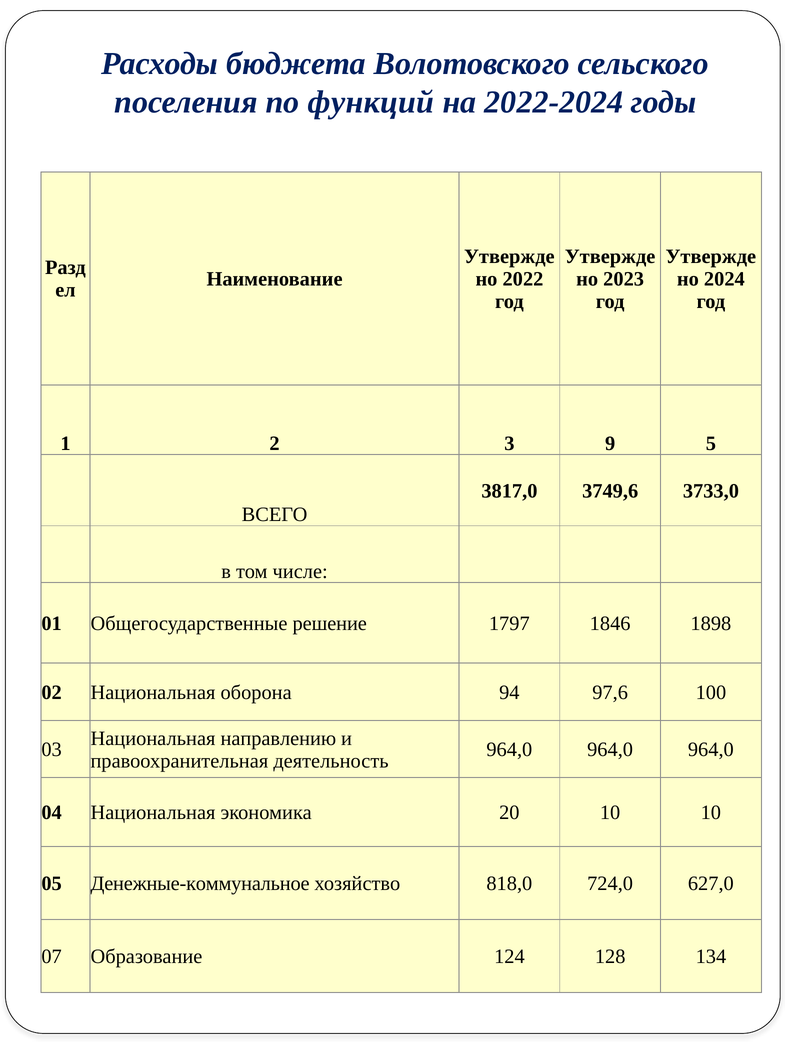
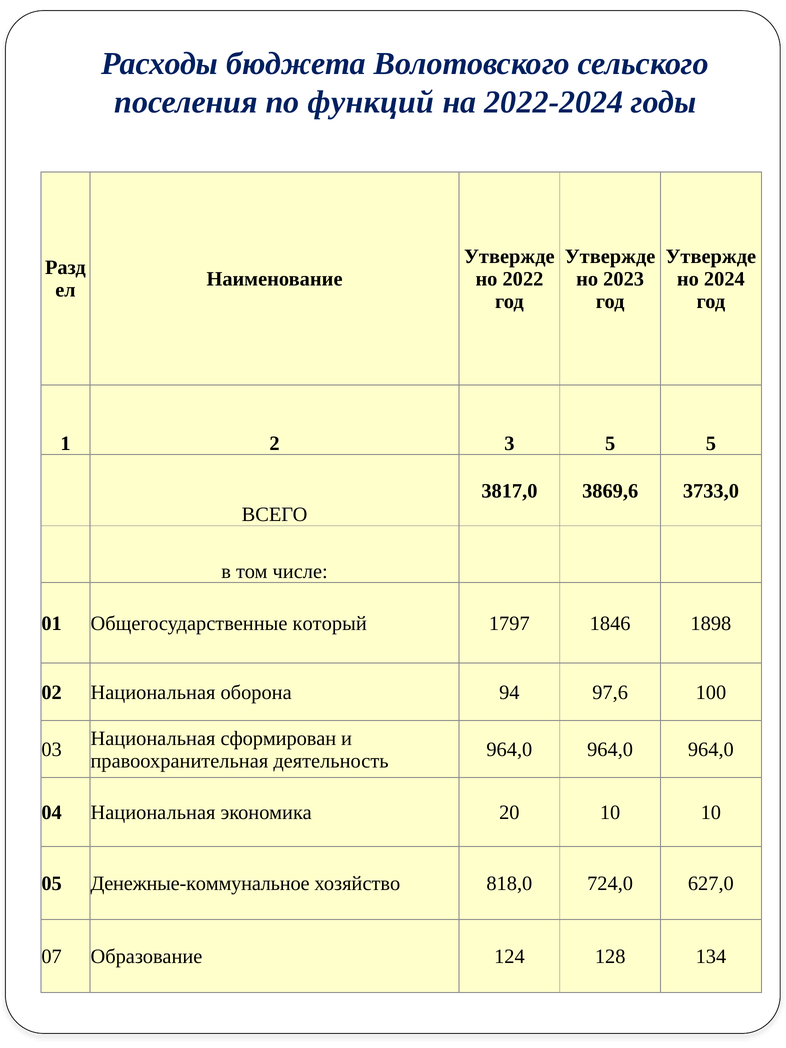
3 9: 9 -> 5 (610, 444)
3749,6: 3749,6 -> 3869,6 (610, 491)
решение: решение -> который (330, 623)
направлению: направлению -> сформирован (278, 738)
